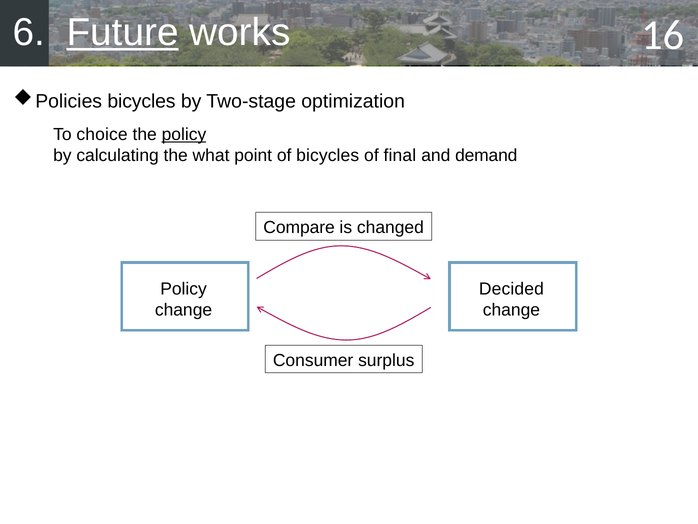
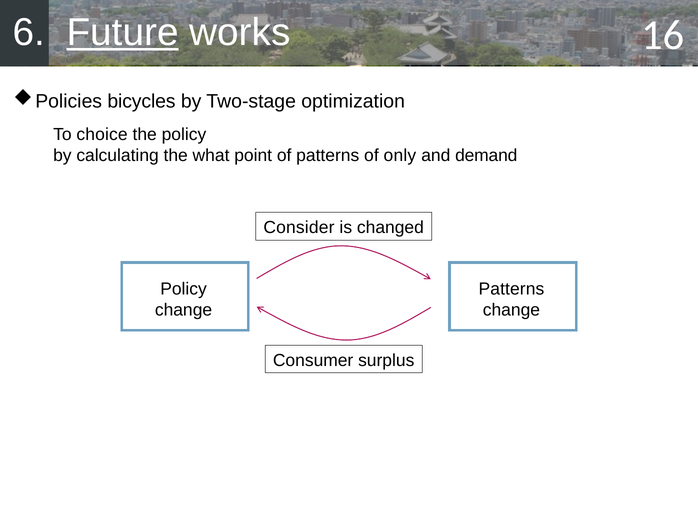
policy underline: present -> none (184, 134)
of bicycles: bicycles -> patterns (328, 155)
final: final -> only (400, 155)
Compare: Compare -> Consider (299, 227)
Decided: Decided -> Patterns (511, 289)
